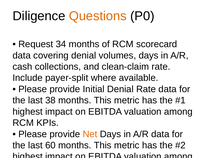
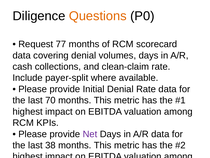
34: 34 -> 77 (61, 44)
38: 38 -> 70 (50, 100)
Net colour: orange -> purple (90, 134)
60: 60 -> 38 (50, 145)
